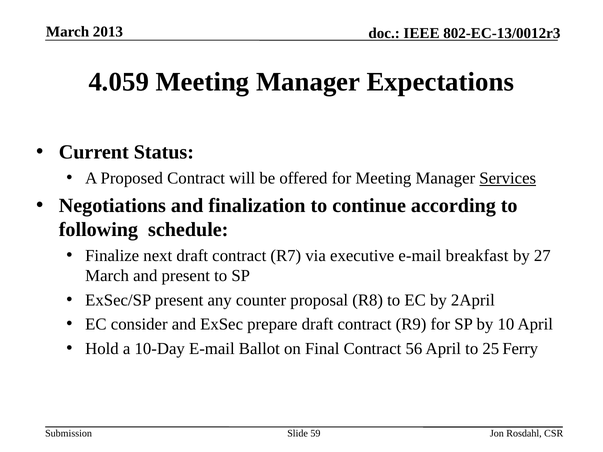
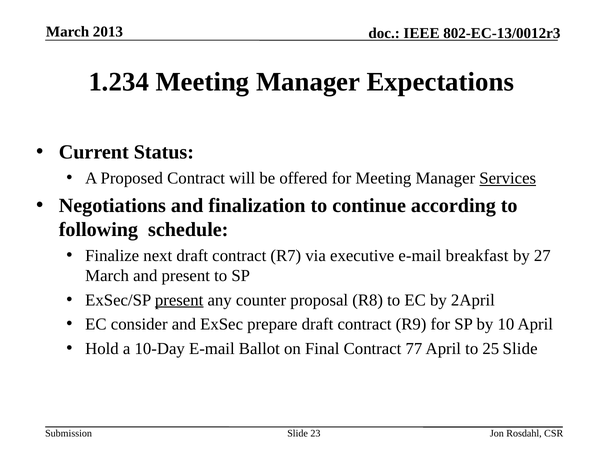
4.059: 4.059 -> 1.234 (119, 82)
present underline: none -> present (179, 300)
56: 56 -> 77 (414, 349)
25 Ferry: Ferry -> Slide (520, 349)
59: 59 -> 23 (315, 434)
